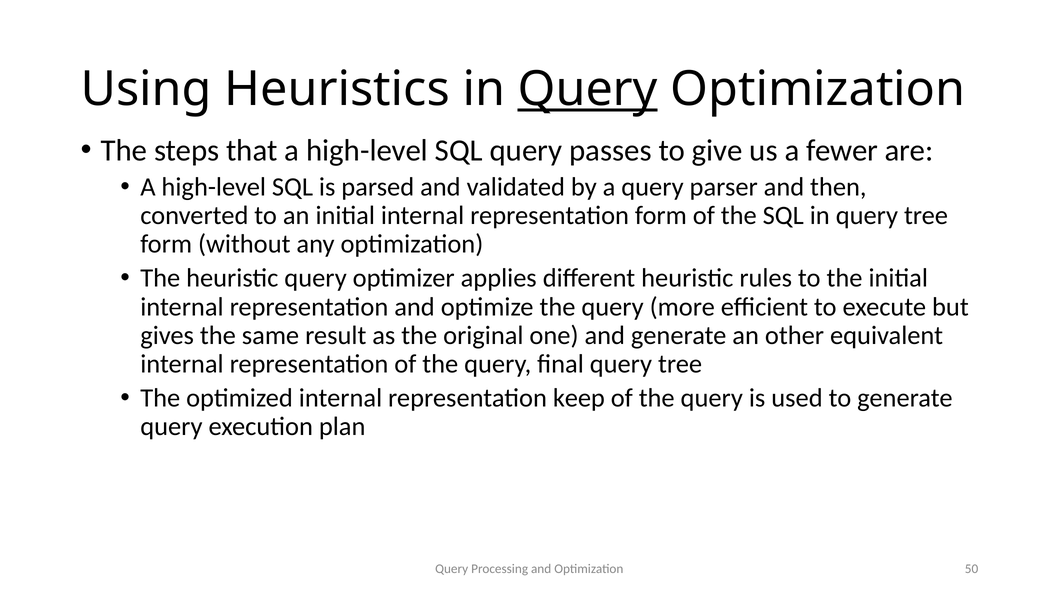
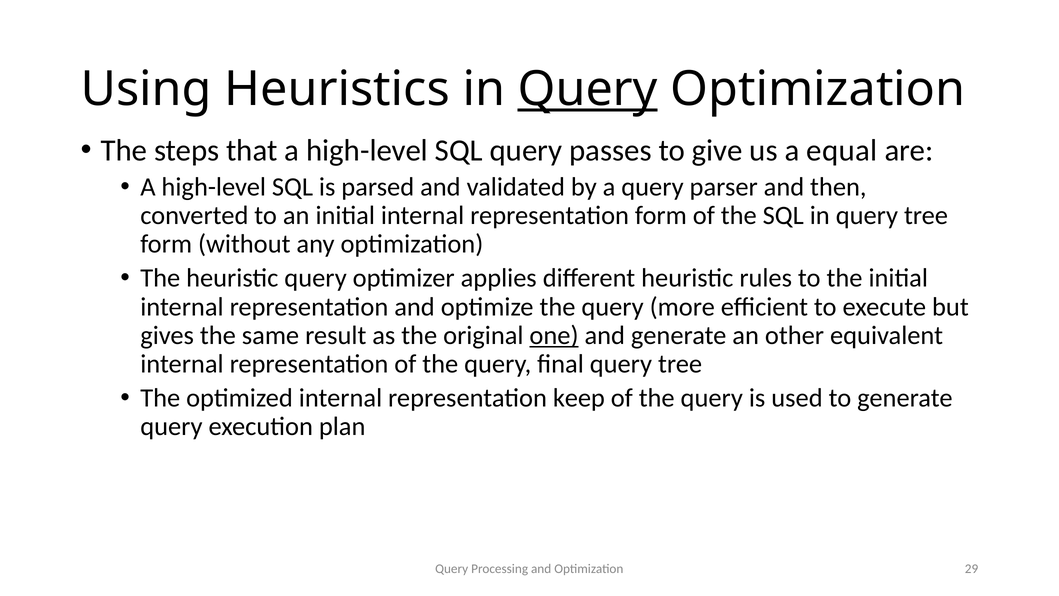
fewer: fewer -> equal (842, 150)
one underline: none -> present (554, 335)
50: 50 -> 29 (972, 569)
